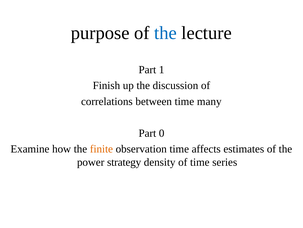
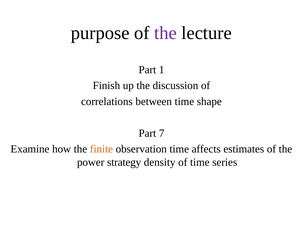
the colour: blue -> purple (166, 33)
many: many -> shape (209, 101)
0: 0 -> 7 (162, 133)
